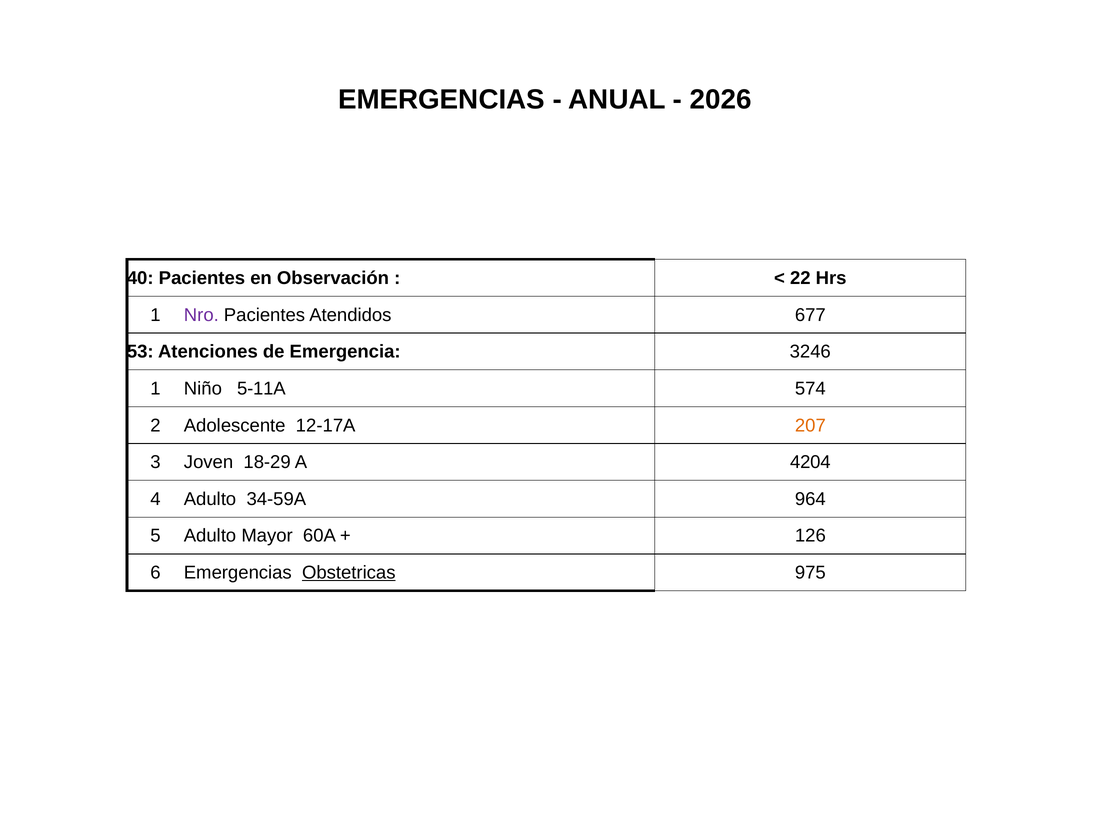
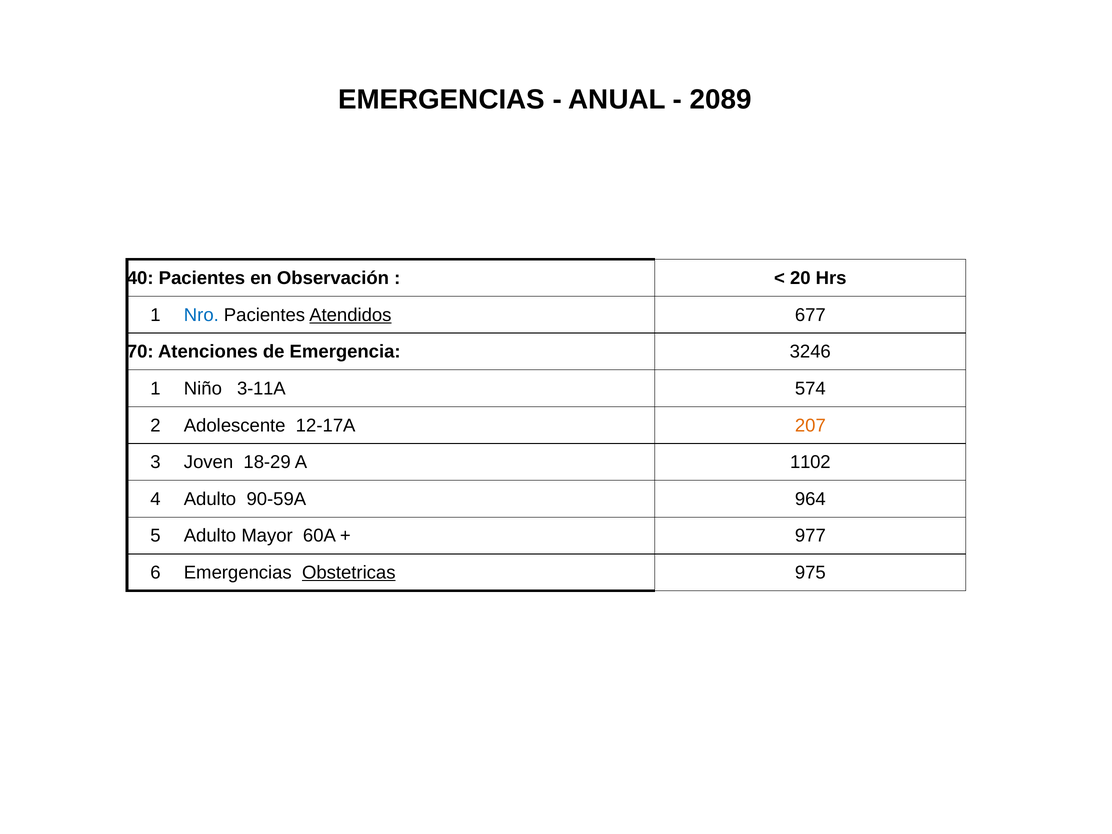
2026: 2026 -> 2089 (721, 100)
22: 22 -> 20 (800, 278)
Nro colour: purple -> blue (201, 315)
Atendidos underline: none -> present (350, 315)
53: 53 -> 70 (140, 352)
5-11A: 5-11A -> 3-11A (261, 389)
4204: 4204 -> 1102 (810, 462)
34-59A: 34-59A -> 90-59A (276, 499)
126: 126 -> 977 (810, 536)
